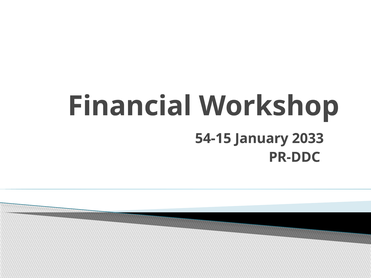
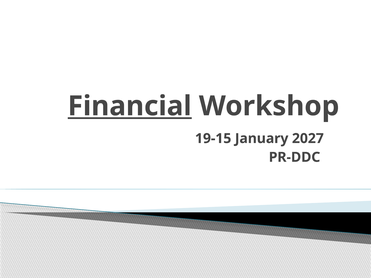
Financial underline: none -> present (130, 106)
54-15: 54-15 -> 19-15 (213, 139)
2033: 2033 -> 2027 (308, 139)
